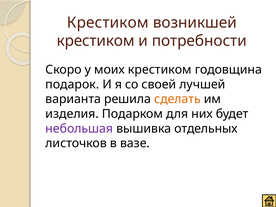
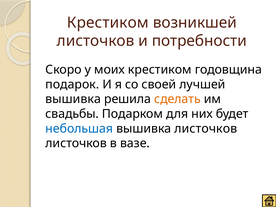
крестиком: крестиком -> листочков (96, 41)
варианта: варианта -> вышивка (73, 99)
изделия: изделия -> свадьбы (72, 114)
небольшая colour: purple -> blue (79, 129)
вышивка отдельных: отдельных -> листочков (206, 129)
